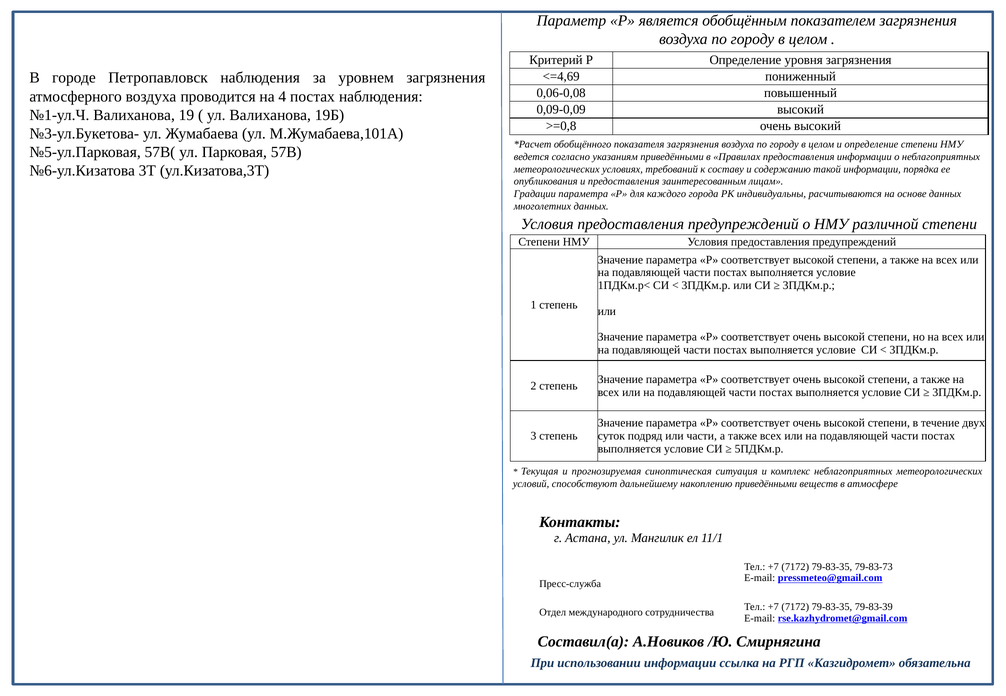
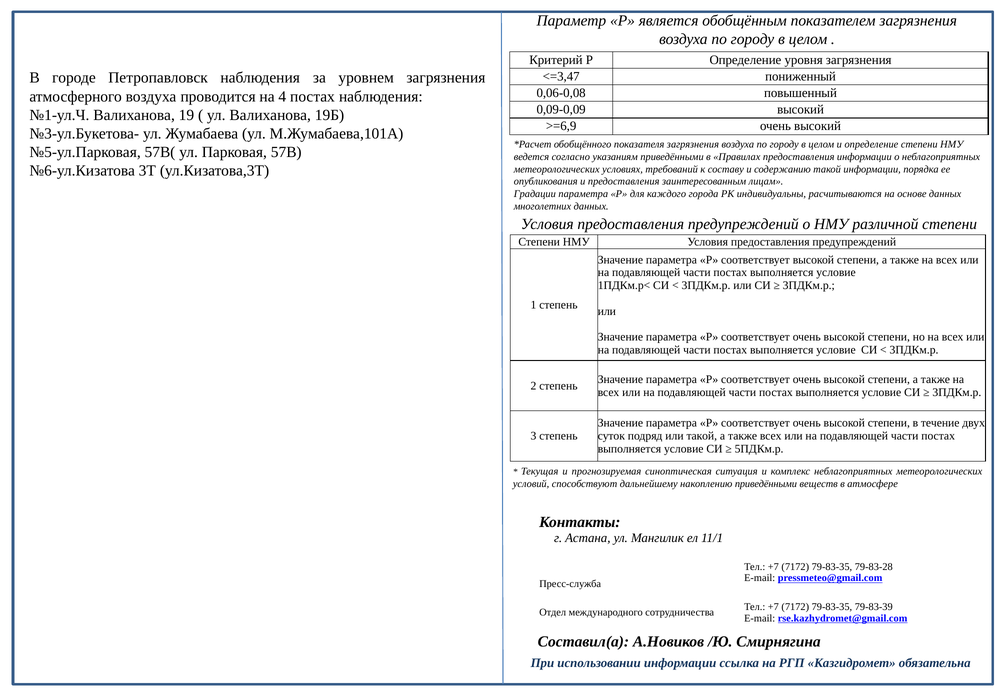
<=4,69: <=4,69 -> <=3,47 (561, 76)
>=0,8: >=0,8 -> >=6,9 (561, 126)
или части: части -> такой (702, 436)
79-83-73: 79-83-73 -> 79-83-28 (874, 567)
